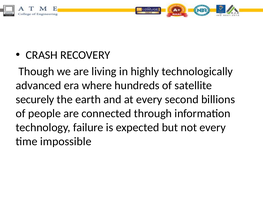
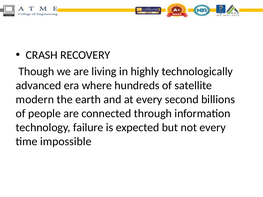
securely: securely -> modern (35, 100)
